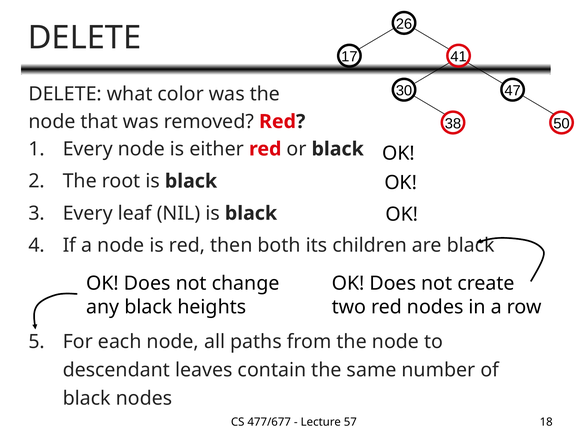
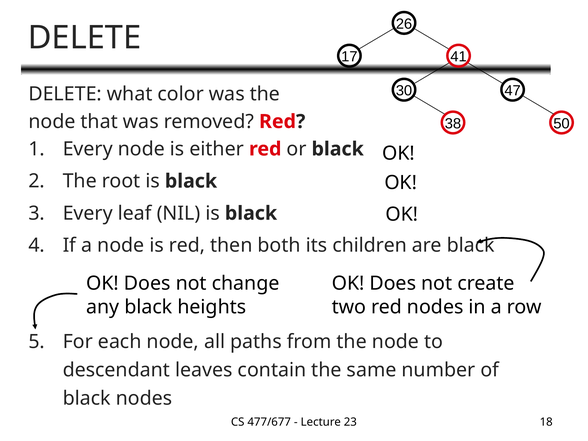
57: 57 -> 23 (350, 422)
